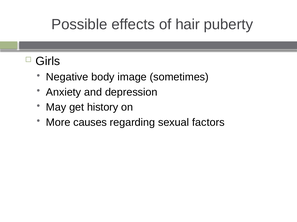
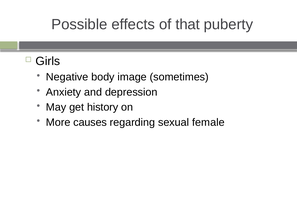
hair: hair -> that (188, 25)
factors: factors -> female (208, 123)
